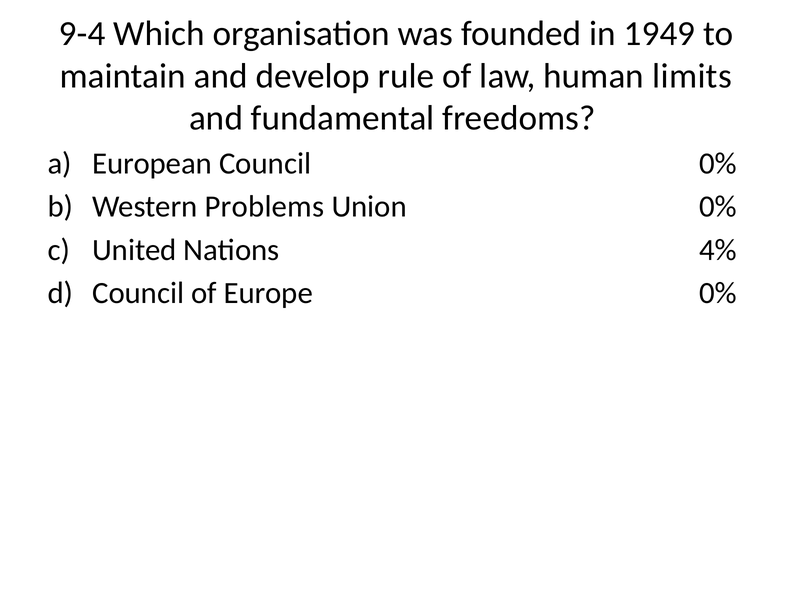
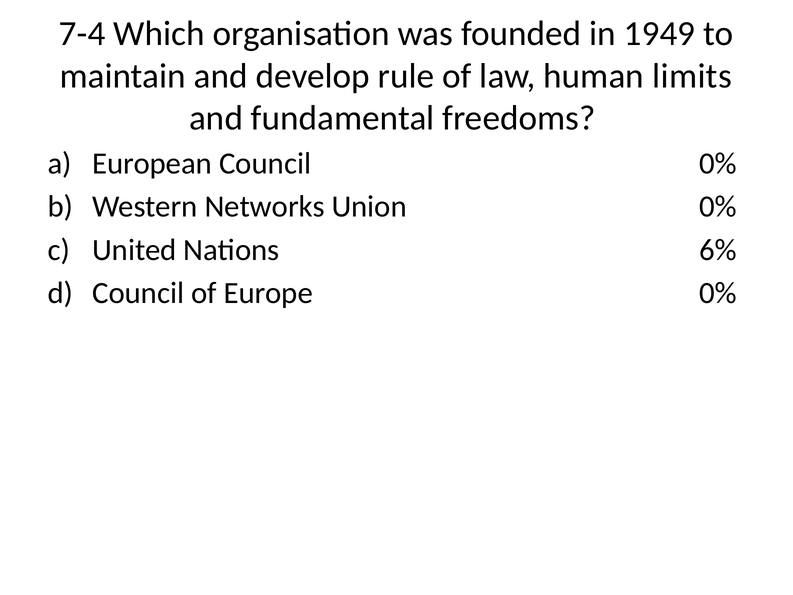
9-4: 9-4 -> 7-4 (82, 34)
Problems: Problems -> Networks (265, 207)
4%: 4% -> 6% (718, 250)
